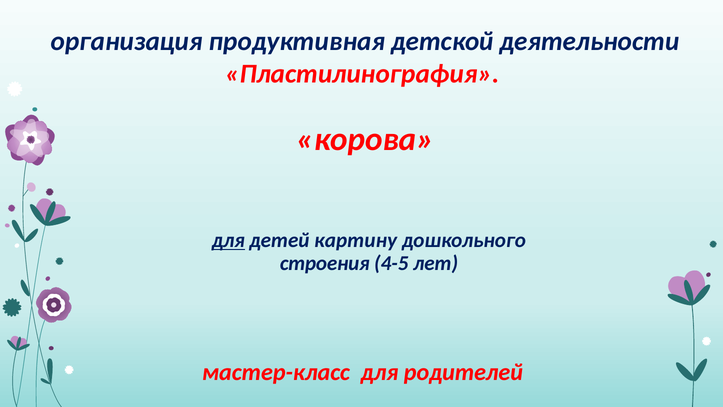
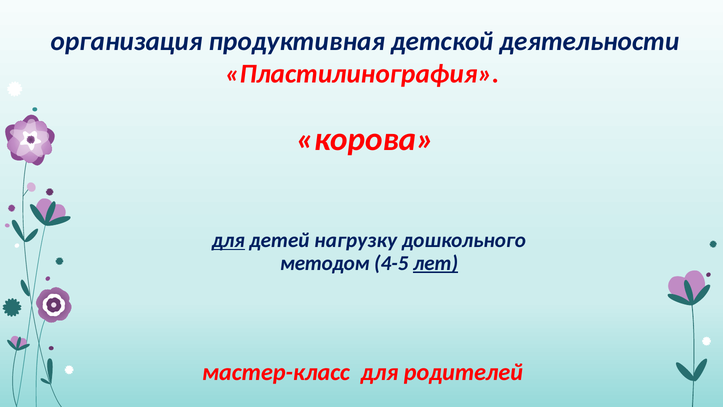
картину: картину -> нагрузку (356, 240)
строения: строения -> методом (325, 263)
лет underline: none -> present (436, 263)
